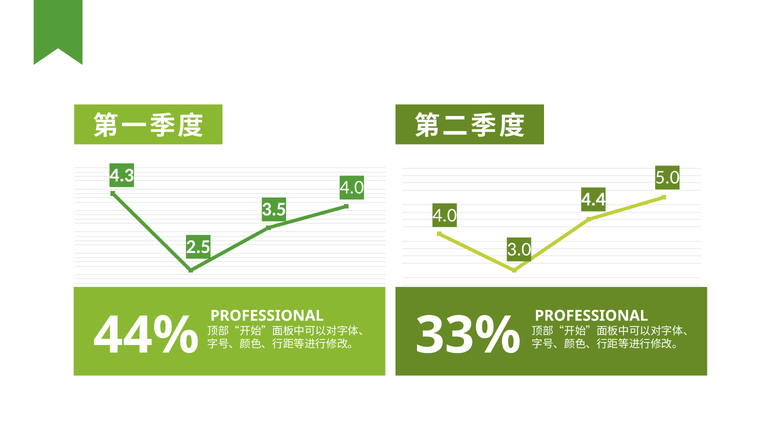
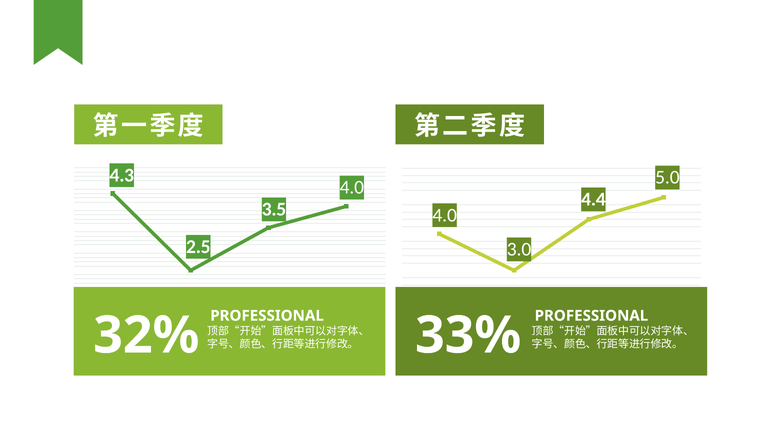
44%: 44% -> 32% (146, 336)
